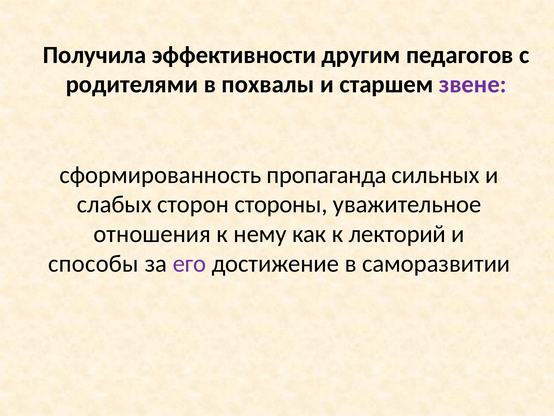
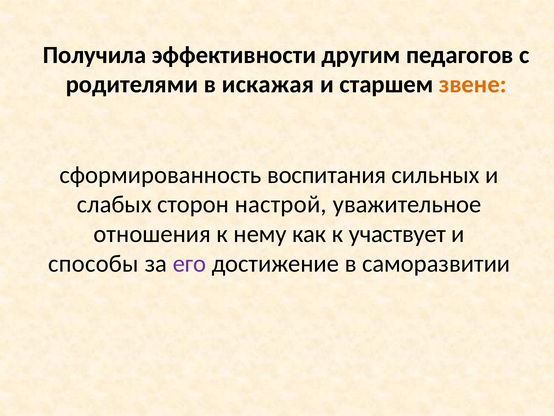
похвалы: похвалы -> искажая (268, 84)
звене colour: purple -> orange (473, 84)
пропаганда: пропаганда -> воспитания (327, 175)
стороны: стороны -> настрой (281, 204)
лекторий: лекторий -> участвует (397, 234)
